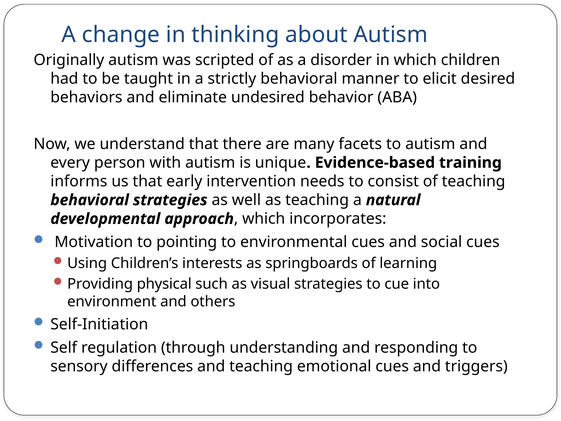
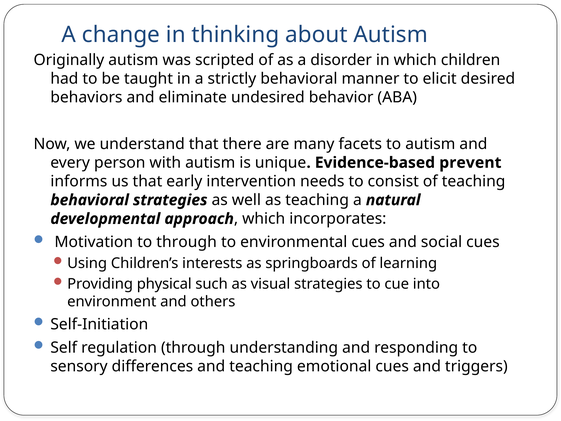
training: training -> prevent (470, 163)
to pointing: pointing -> through (187, 242)
